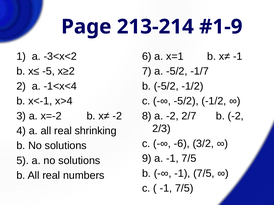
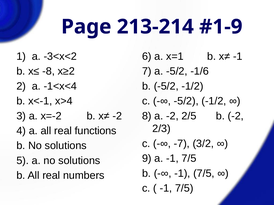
-5: -5 -> -8 (49, 71)
-1/7: -1/7 -> -1/6 (200, 71)
2/7: 2/7 -> 2/5 (189, 116)
shrinking: shrinking -> functions (96, 131)
-6: -6 -> -7 (182, 144)
